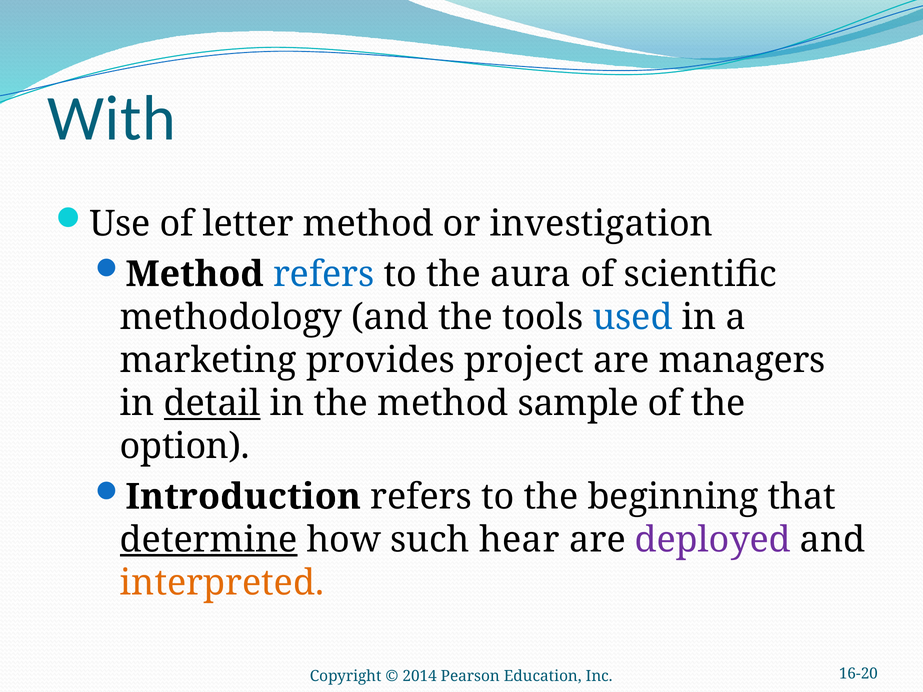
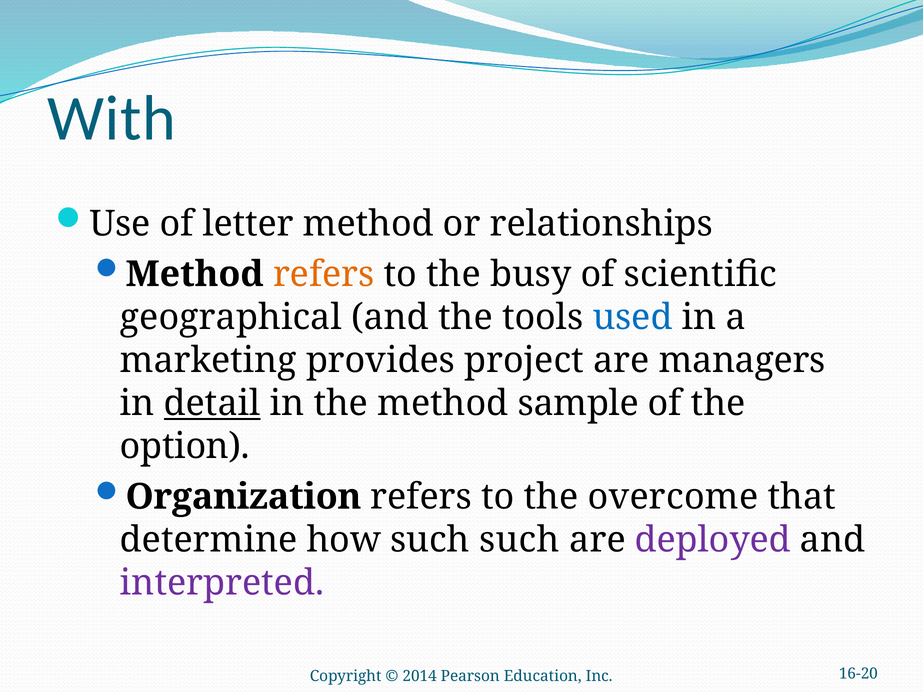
investigation: investigation -> relationships (602, 224)
refers colour: blue -> orange (324, 274)
aura: aura -> busy (531, 274)
methodology: methodology -> geographical (231, 317)
Introduction: Introduction -> Organization (243, 497)
beginning: beginning -> overcome (673, 497)
determine underline: present -> none (209, 540)
such hear: hear -> such (519, 540)
interpreted colour: orange -> purple (222, 583)
